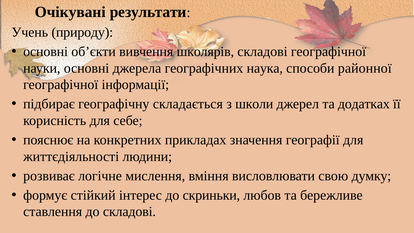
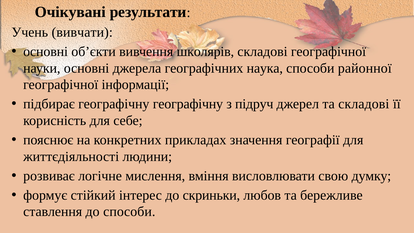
природу: природу -> вивчати (82, 32)
географічну складається: складається -> географічну (188, 104)
школи: школи -> підруч (254, 104)
та додатках: додатках -> складові (364, 104)
до складові: складові -> способи (129, 212)
